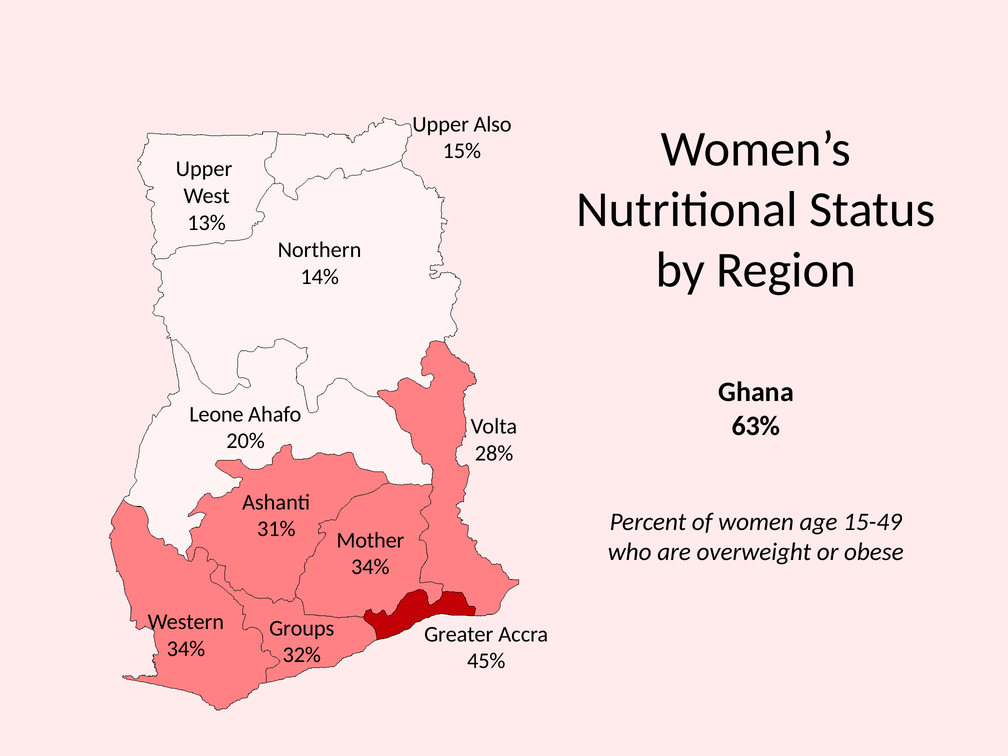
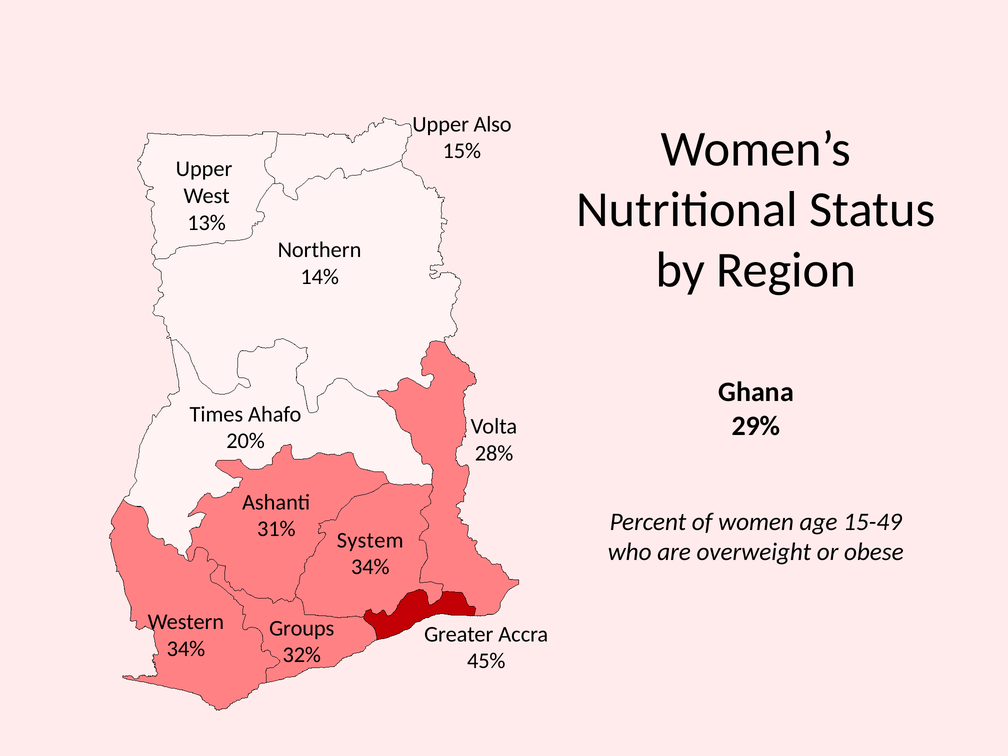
Leone: Leone -> Times (216, 414)
63%: 63% -> 29% (756, 426)
Mother: Mother -> System (370, 540)
